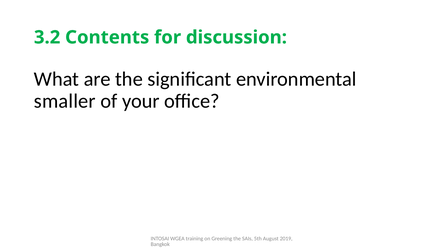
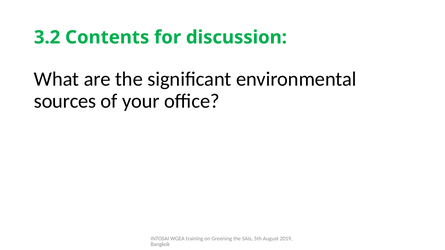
smaller: smaller -> sources (65, 101)
